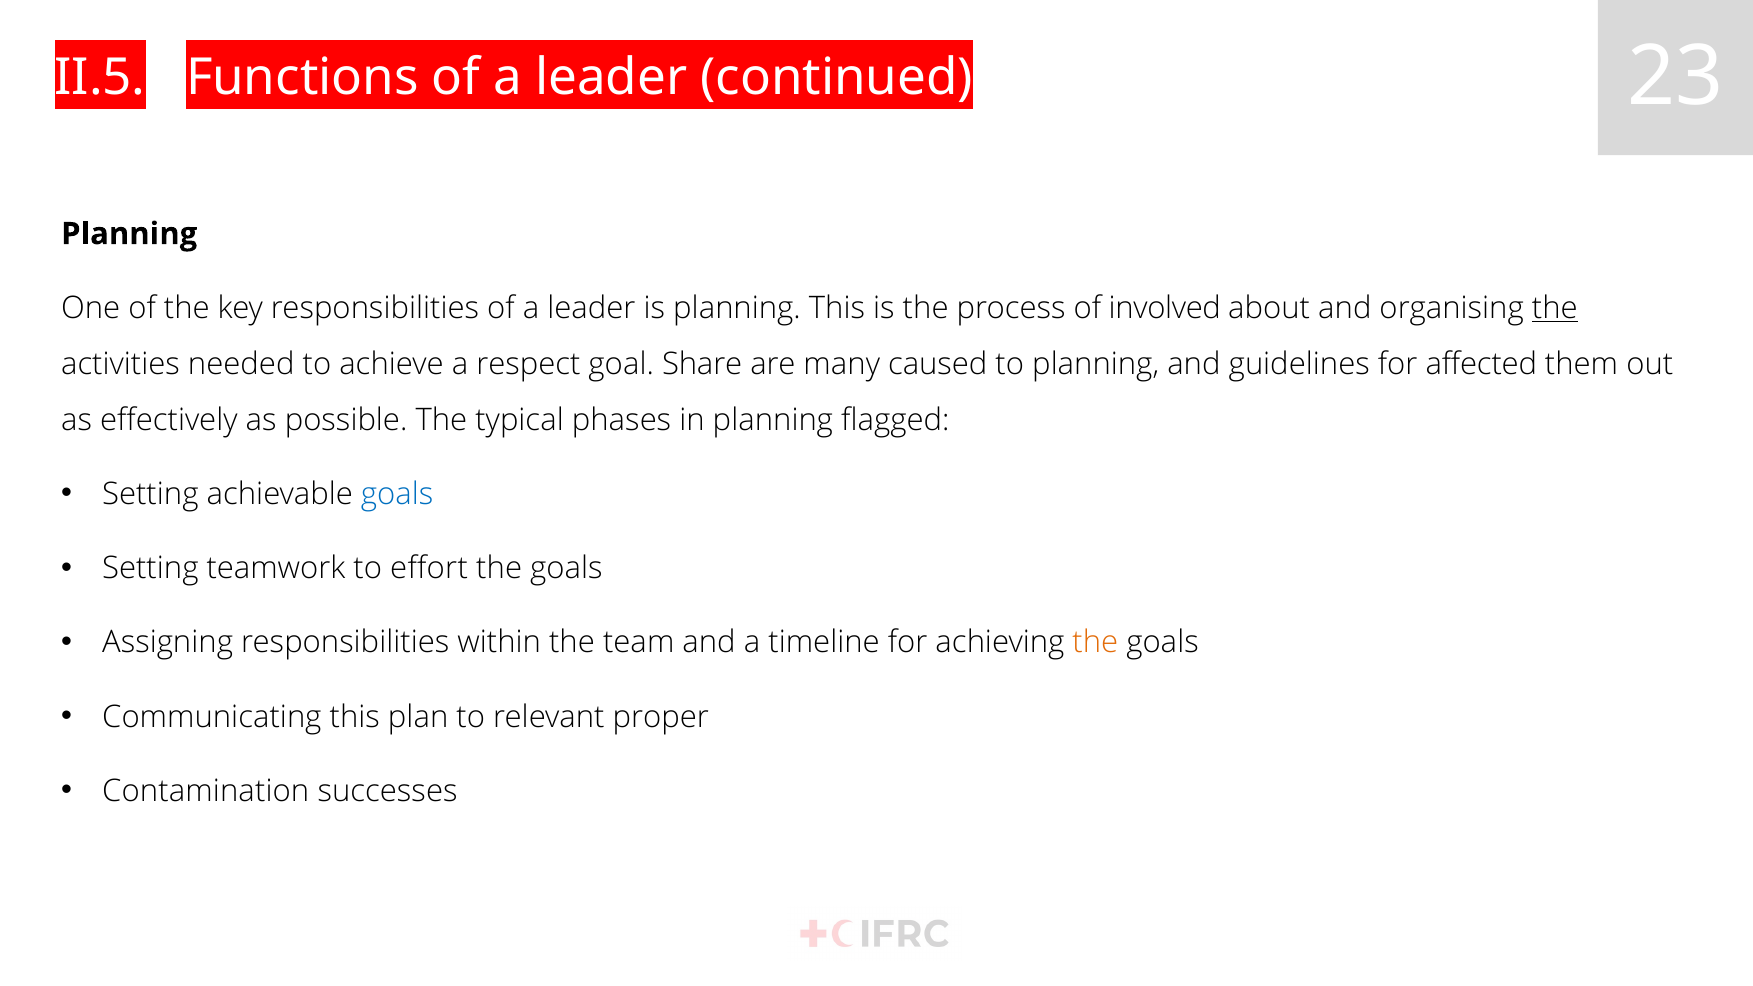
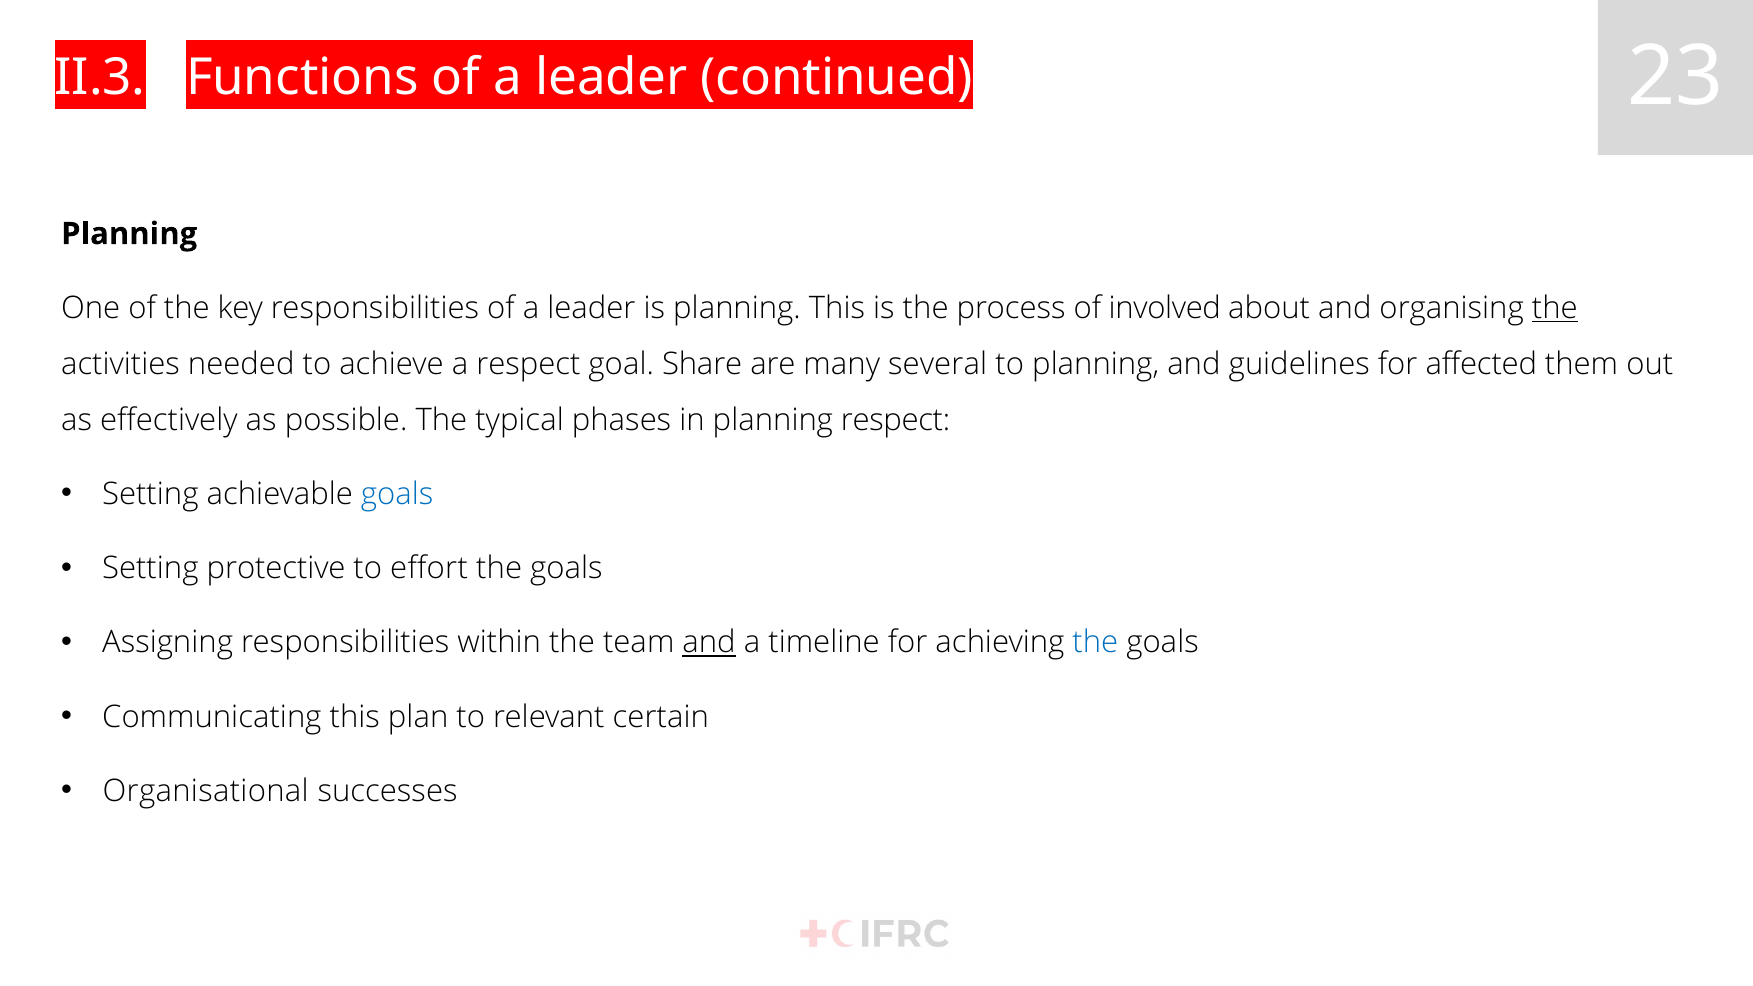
II.5: II.5 -> II.3 (100, 77)
caused: caused -> several (938, 364)
planning flagged: flagged -> respect (895, 420)
teamwork: teamwork -> protective (276, 568)
and underline: none -> present (709, 643)
the colour: orange -> blue (1095, 643)
proper: proper -> certain (661, 717)
Contamination: Contamination -> Organisational (206, 791)
